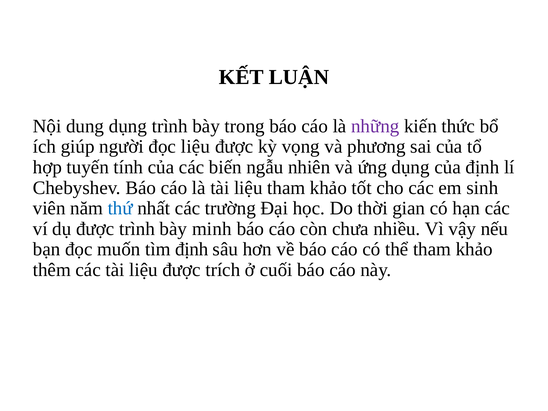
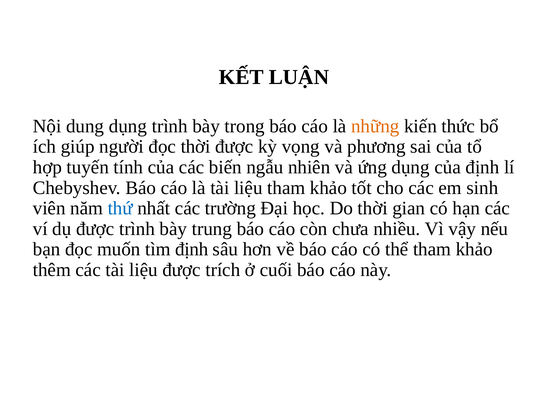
những colour: purple -> orange (375, 126)
đọc liệu: liệu -> thời (196, 147)
minh: minh -> trung (212, 229)
